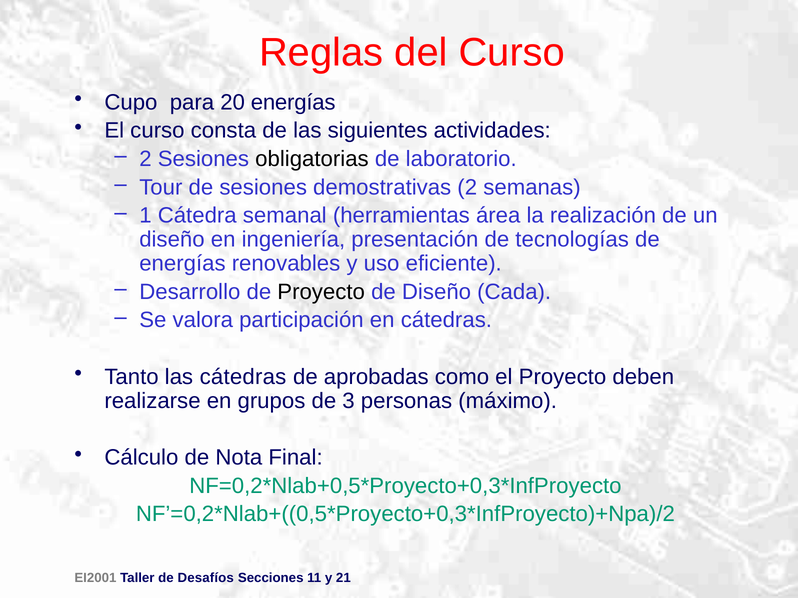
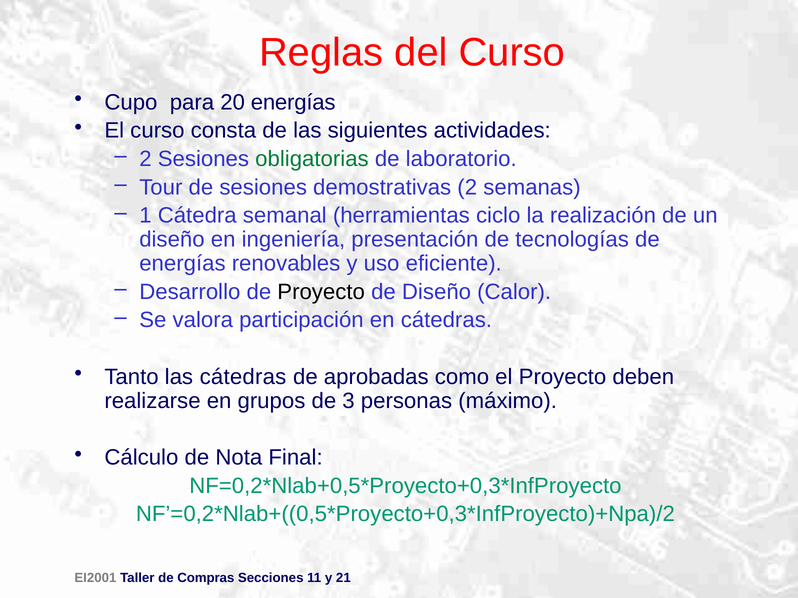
obligatorias colour: black -> green (312, 159)
área: área -> ciclo (498, 216)
Cada: Cada -> Calor (514, 292)
Desafíos: Desafíos -> Compras (206, 578)
